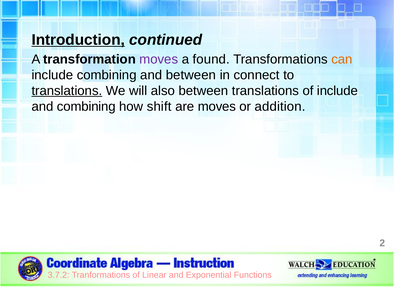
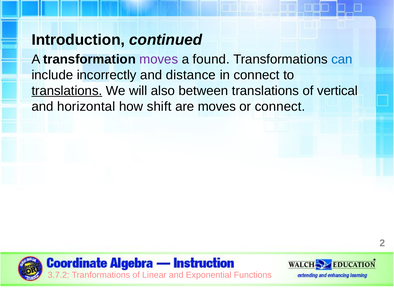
Introduction underline: present -> none (78, 40)
can colour: orange -> blue (342, 59)
include combining: combining -> incorrectly (107, 75)
and between: between -> distance (191, 75)
of include: include -> vertical (337, 91)
and combining: combining -> horizontal (86, 107)
or addition: addition -> connect (280, 107)
